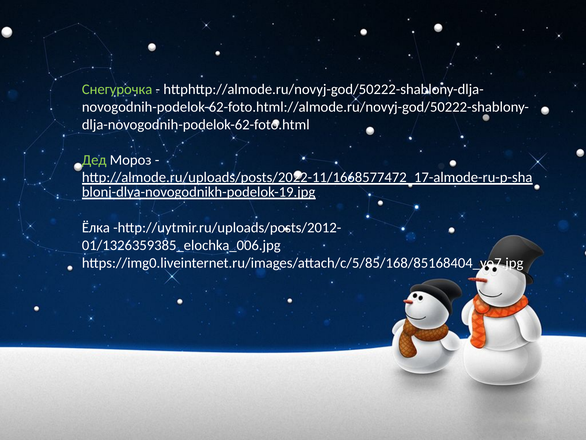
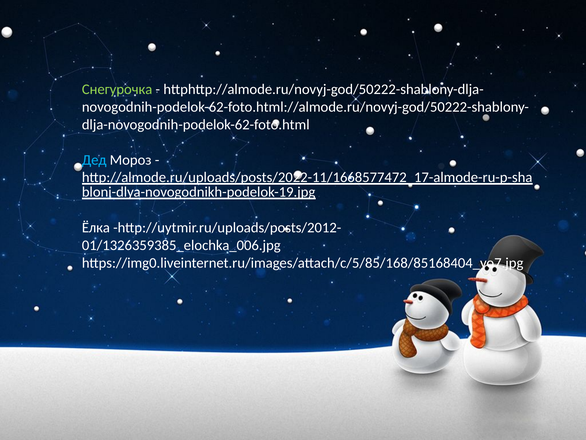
Дед colour: light green -> light blue (94, 160)
